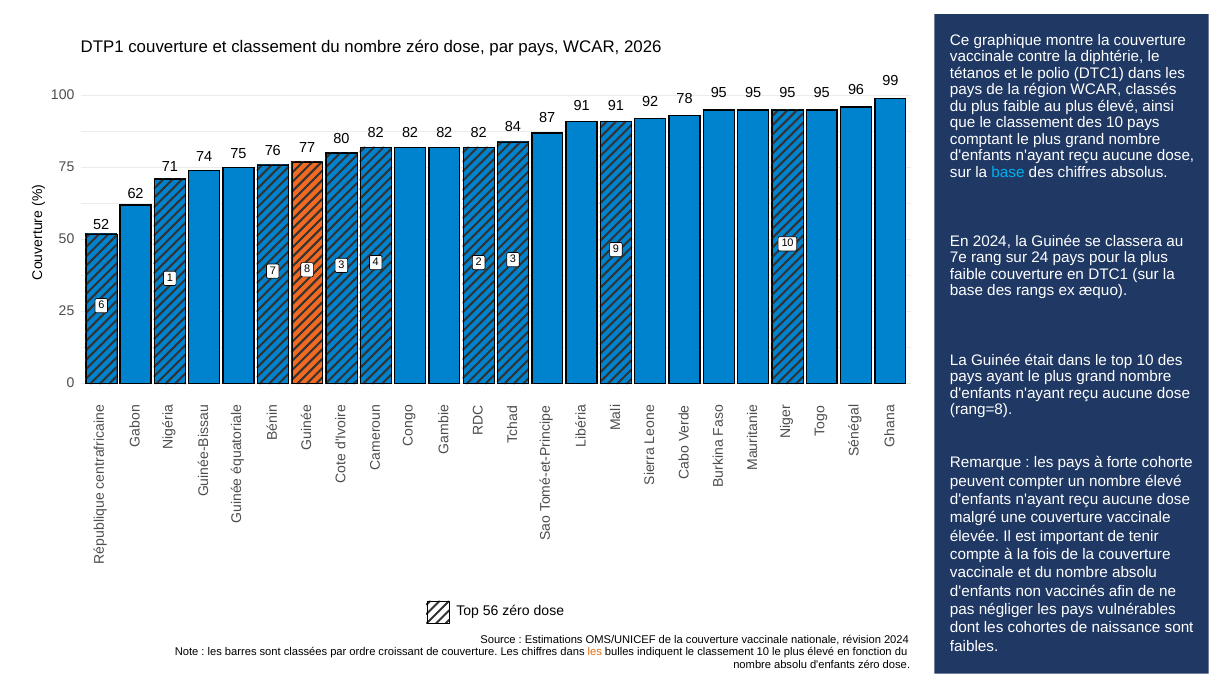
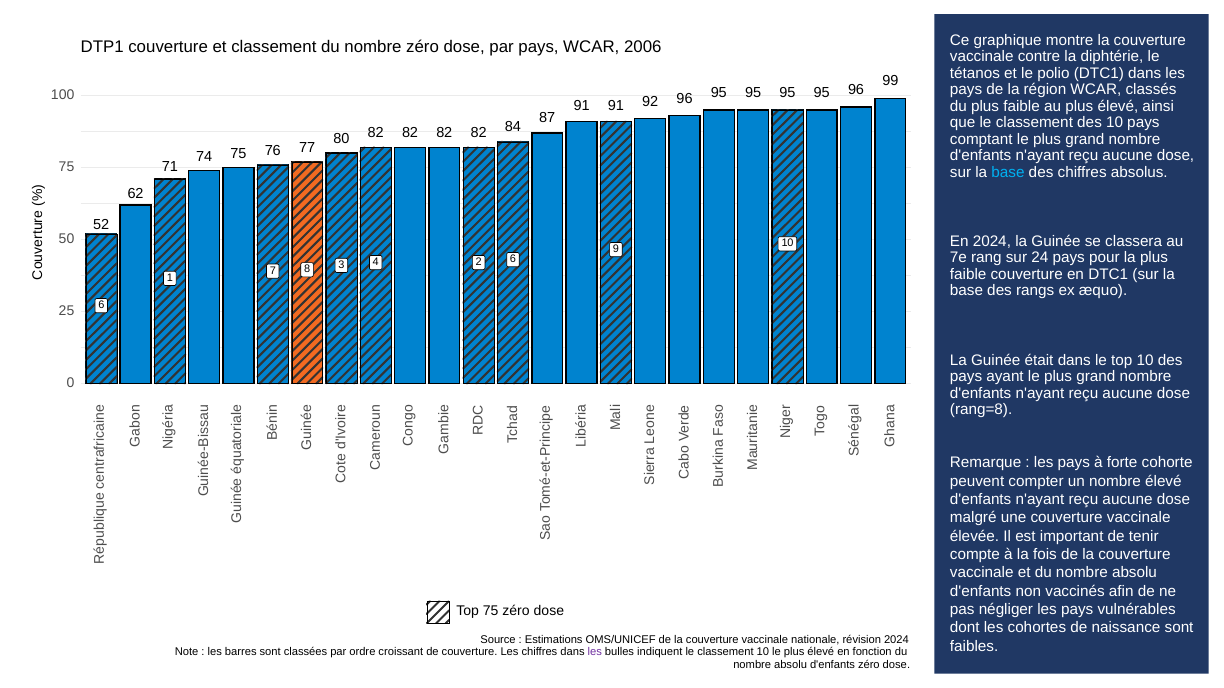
2026: 2026 -> 2006 (643, 47)
92 78: 78 -> 96 (685, 99)
4 3: 3 -> 6 (513, 259)
Top 56: 56 -> 75 (491, 611)
les colour: orange -> purple (595, 652)
